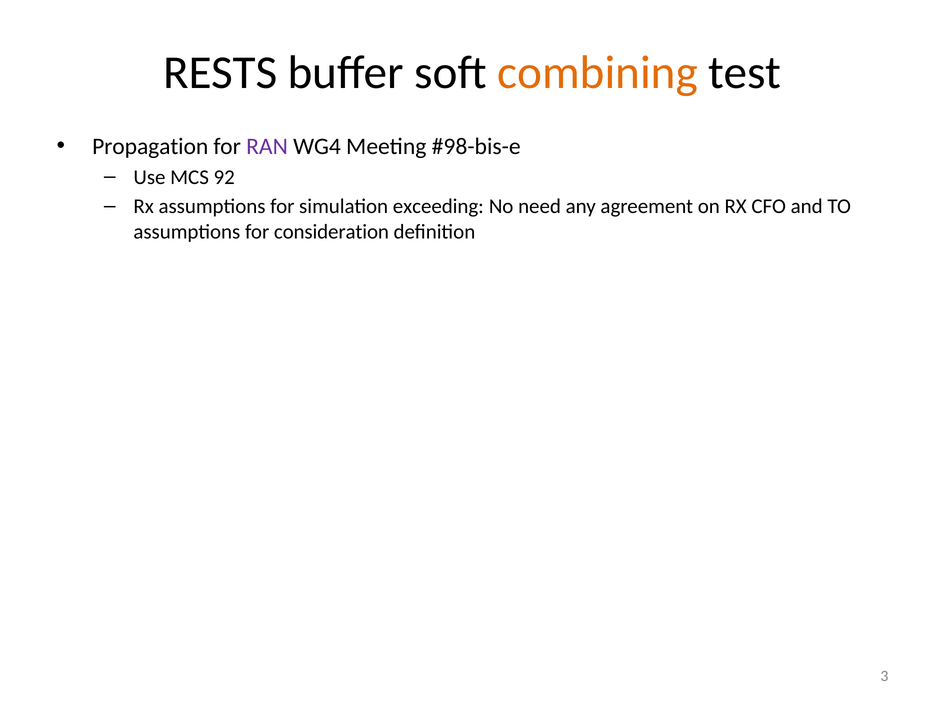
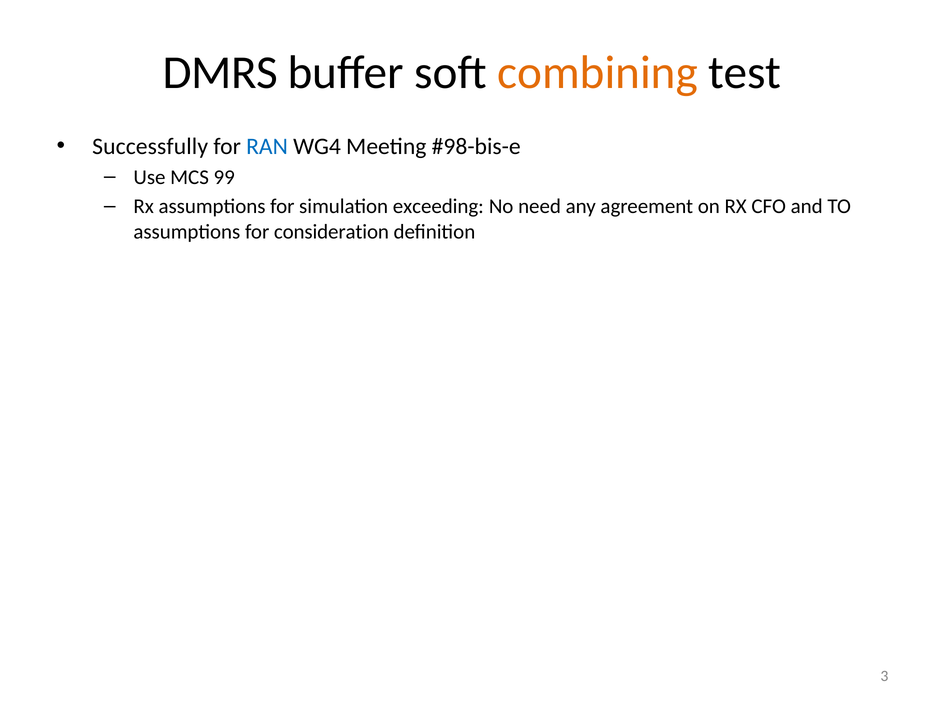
RESTS: RESTS -> DMRS (220, 73)
Propagation: Propagation -> Successfully (150, 147)
RAN colour: purple -> blue (267, 147)
92: 92 -> 99 (224, 177)
